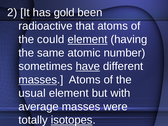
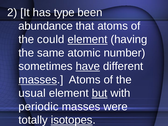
gold: gold -> type (64, 13)
radioactive: radioactive -> abundance (46, 26)
but underline: none -> present (100, 93)
average: average -> periodic (38, 107)
